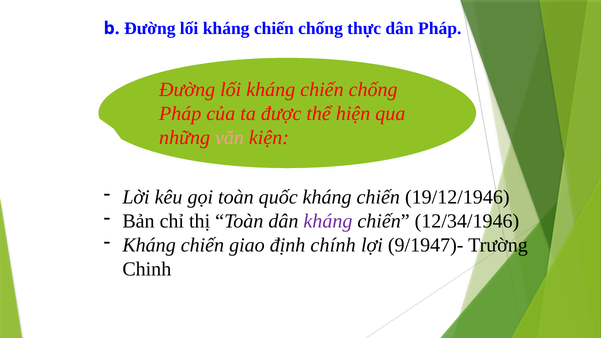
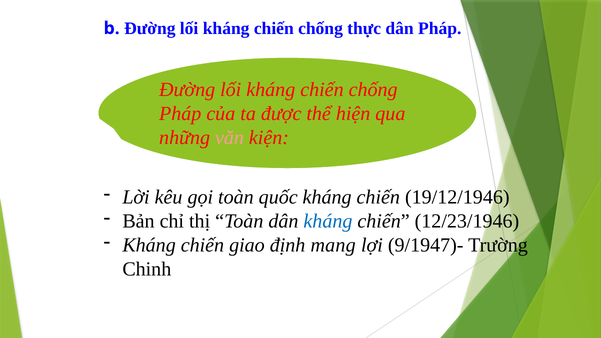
kháng colour: purple -> blue (328, 221)
12/34/1946: 12/34/1946 -> 12/23/1946 (467, 221)
chính: chính -> mang (333, 245)
